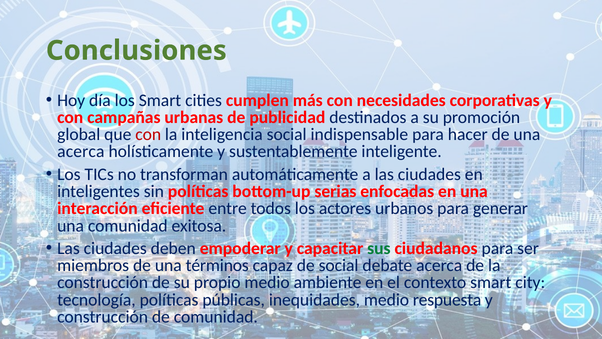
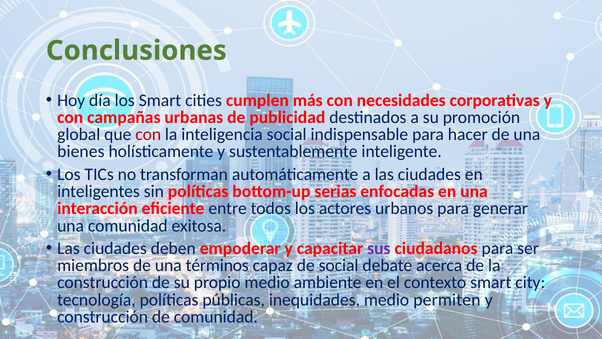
acerca: acerca -> bienes (81, 152)
sus colour: green -> purple (379, 248)
respuesta: respuesta -> permiten (447, 299)
